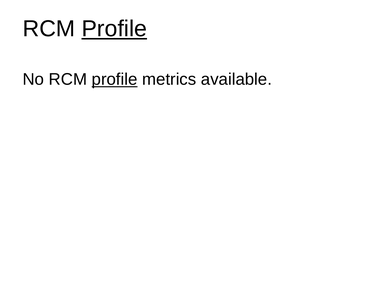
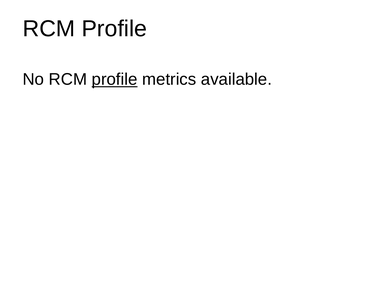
Profile underline: present -> none (114, 29)
